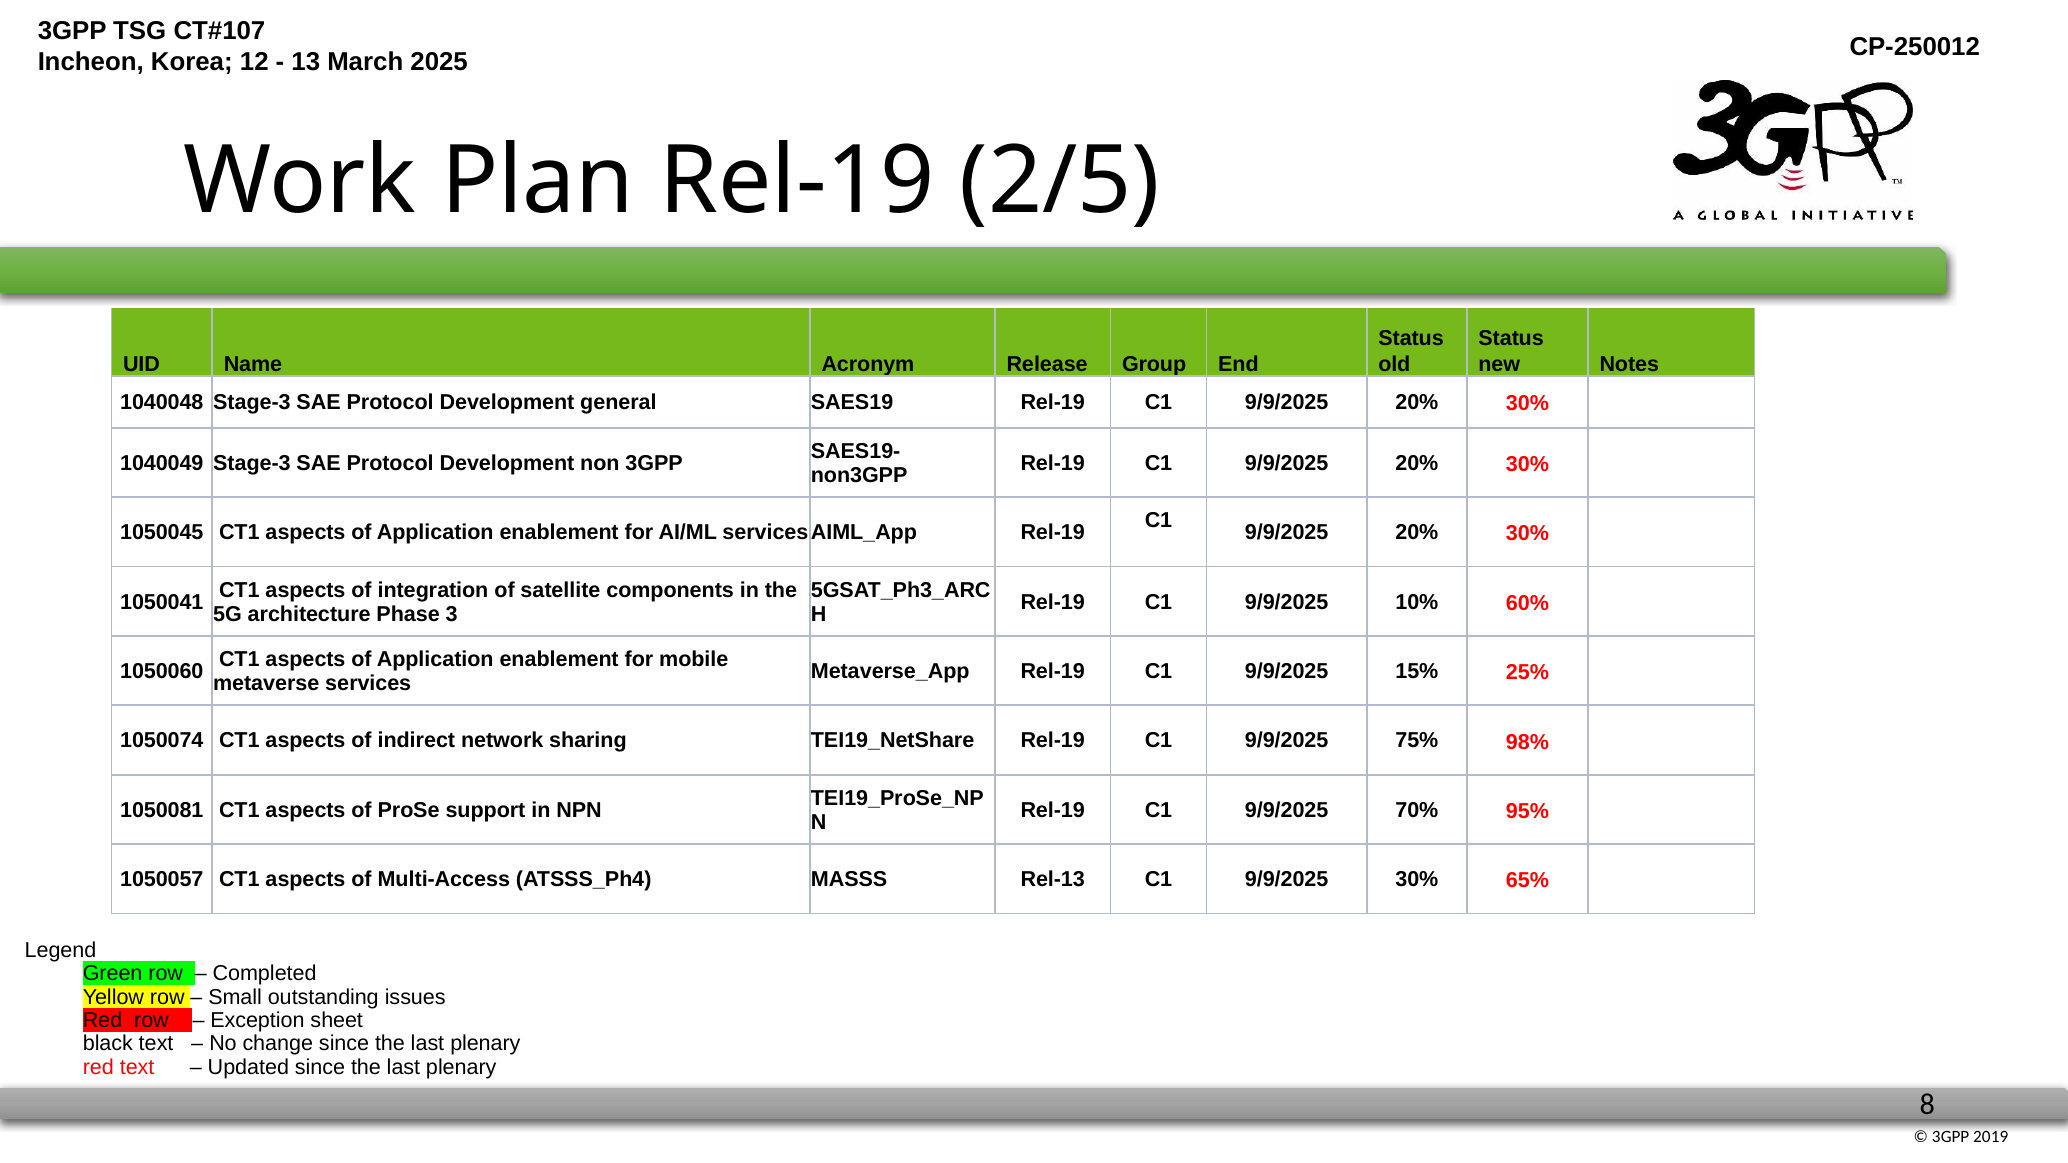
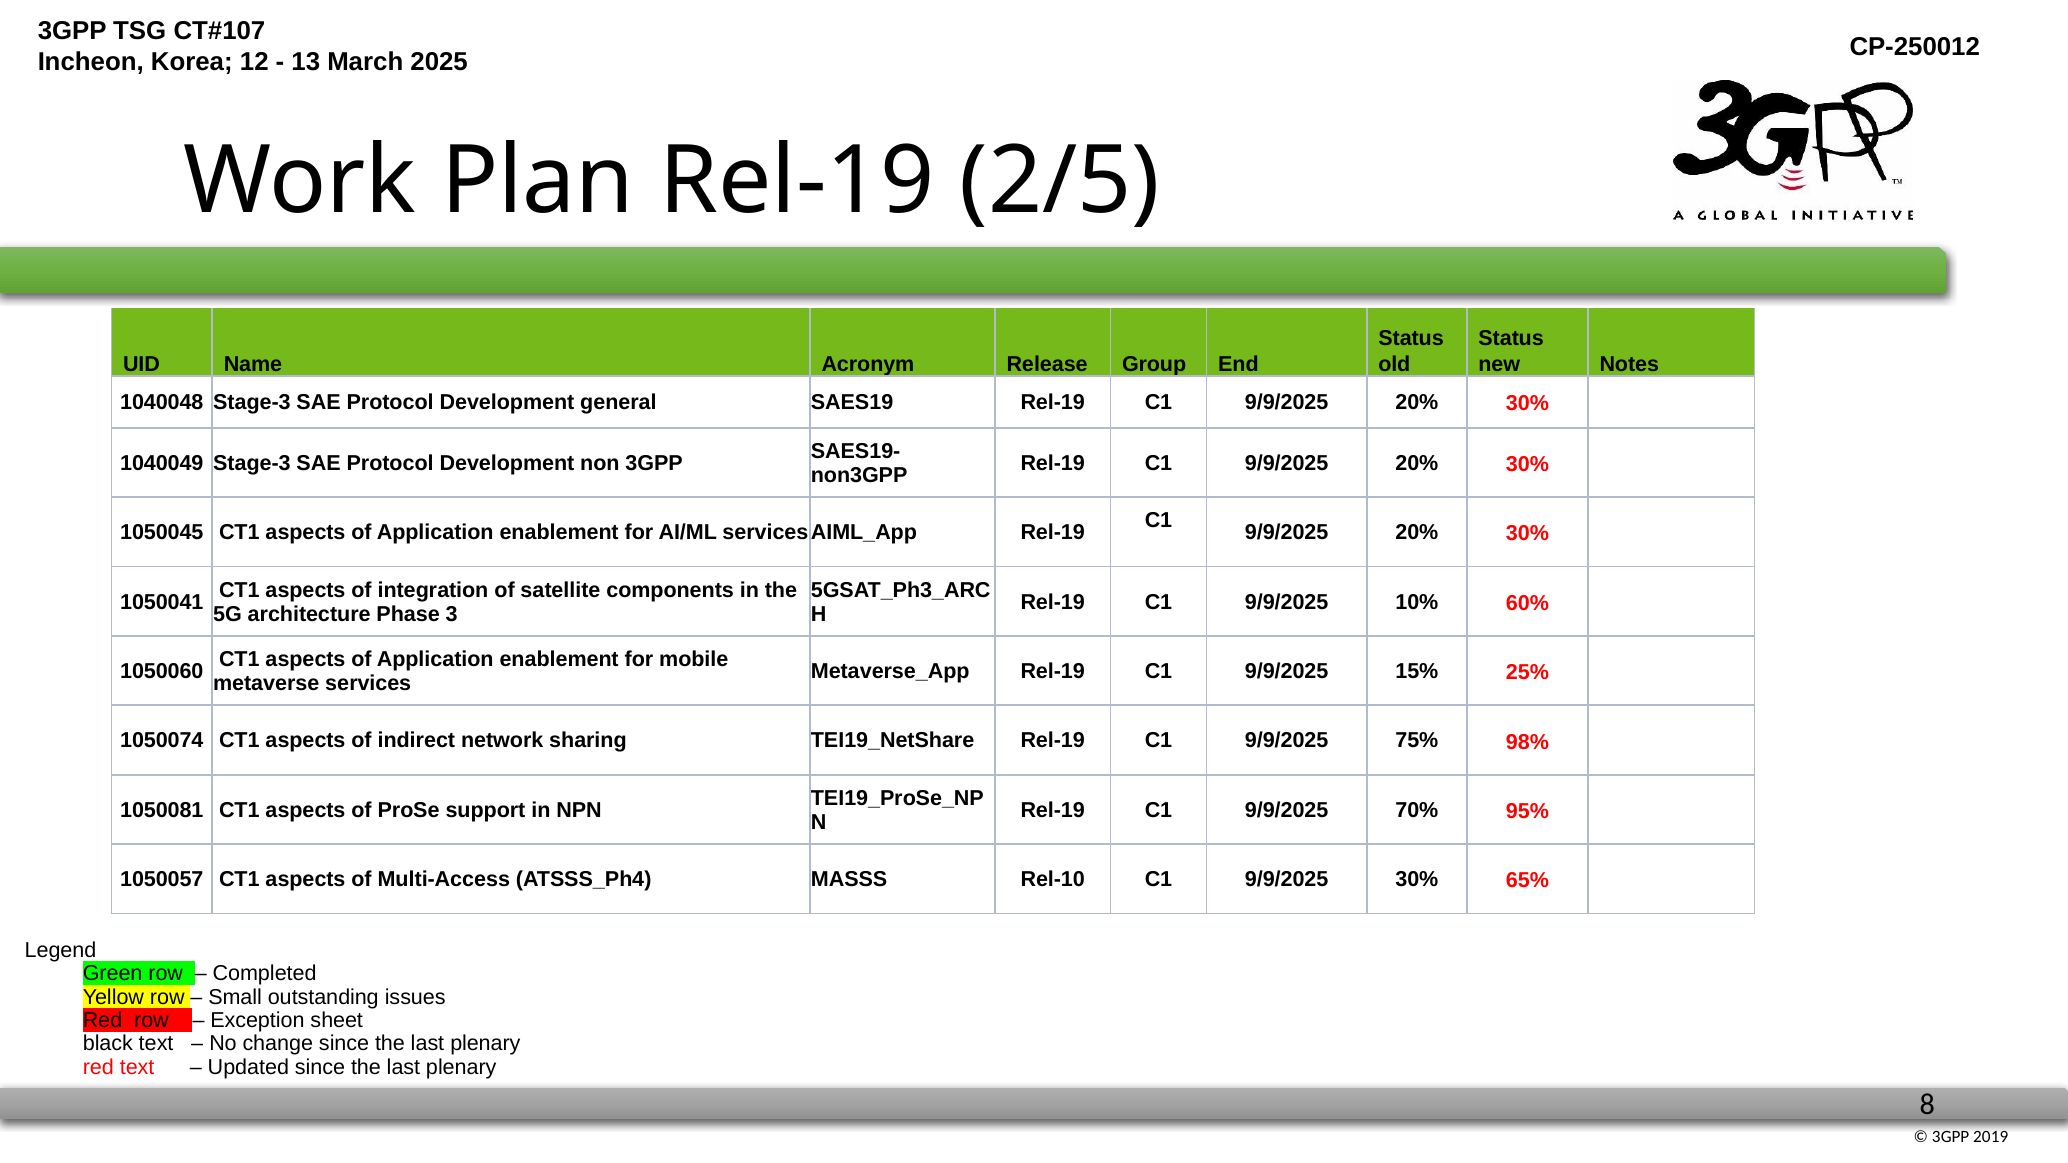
Rel-13: Rel-13 -> Rel-10 (1053, 880)
